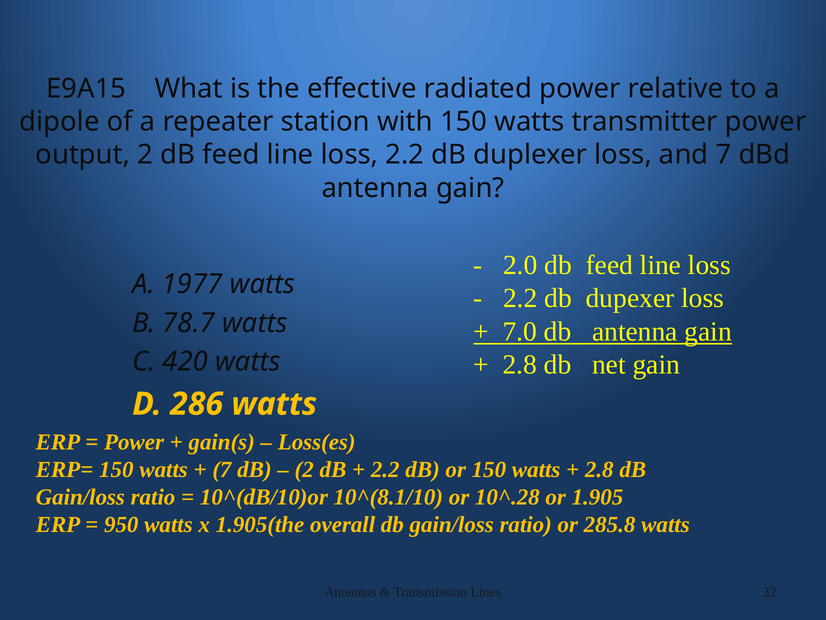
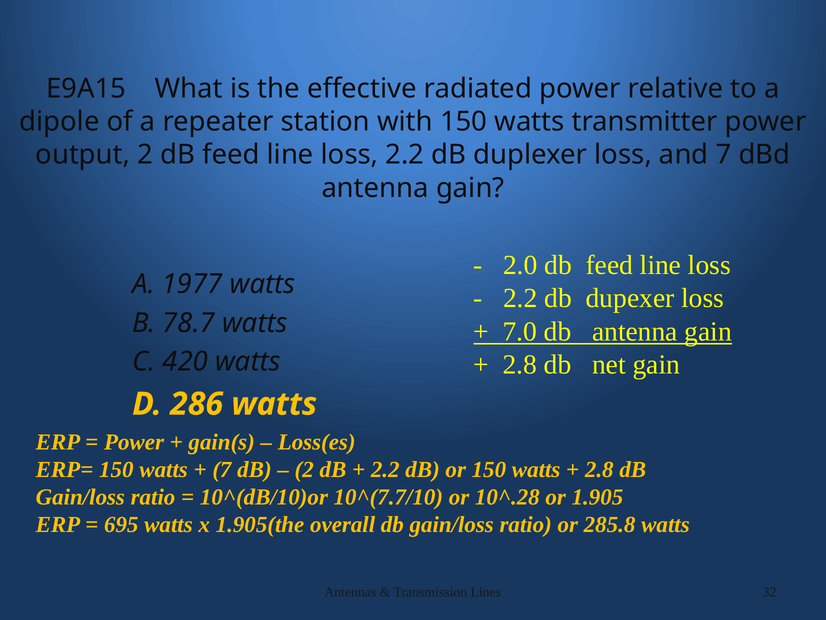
10^(8.1/10: 10^(8.1/10 -> 10^(7.7/10 (388, 497)
950: 950 -> 695 (121, 524)
